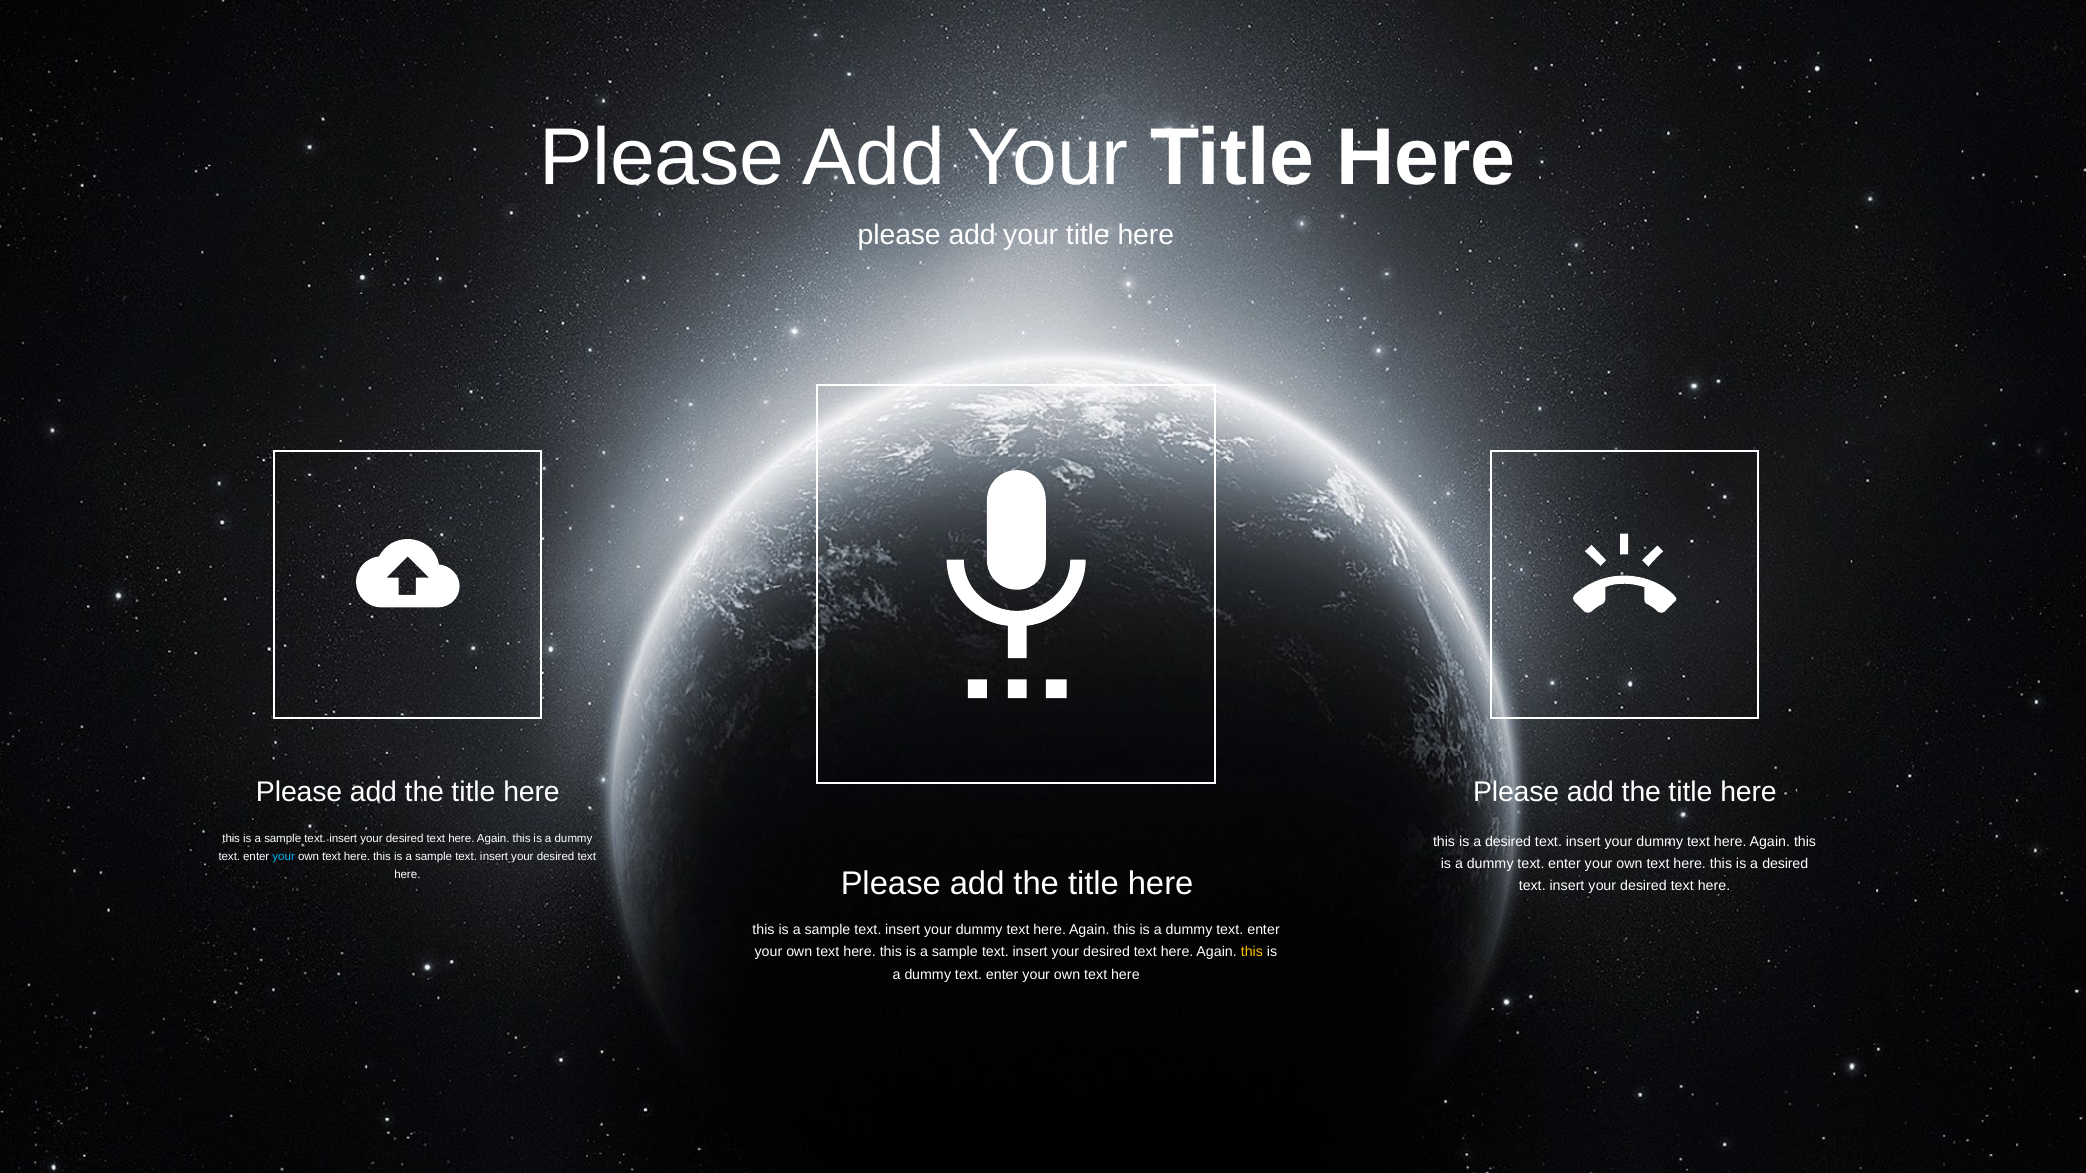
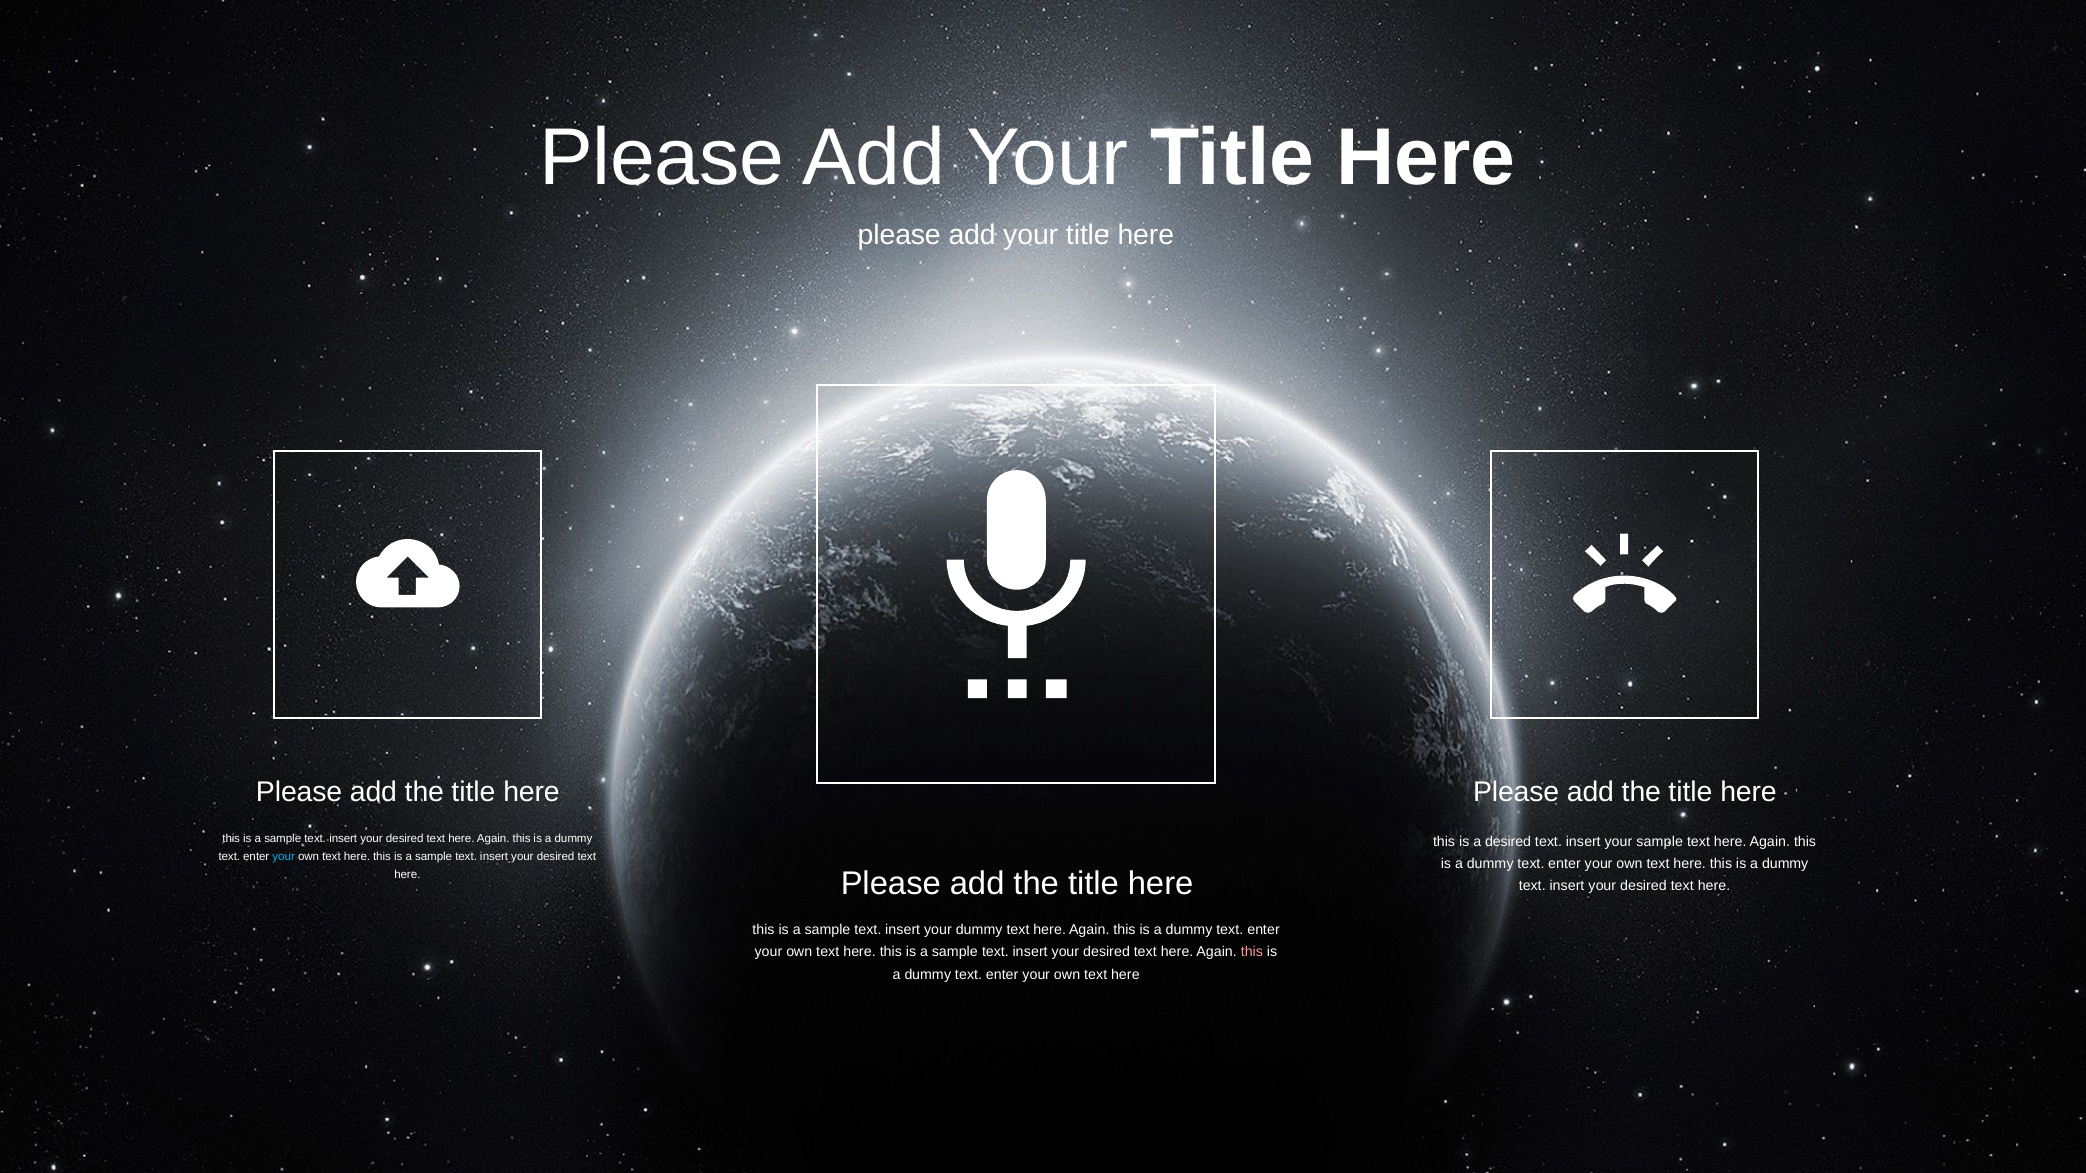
dummy: dummy -> sample (1660, 842)
desired: desired -> dummy (1785, 864)
this colour: yellow -> pink (1252, 953)
